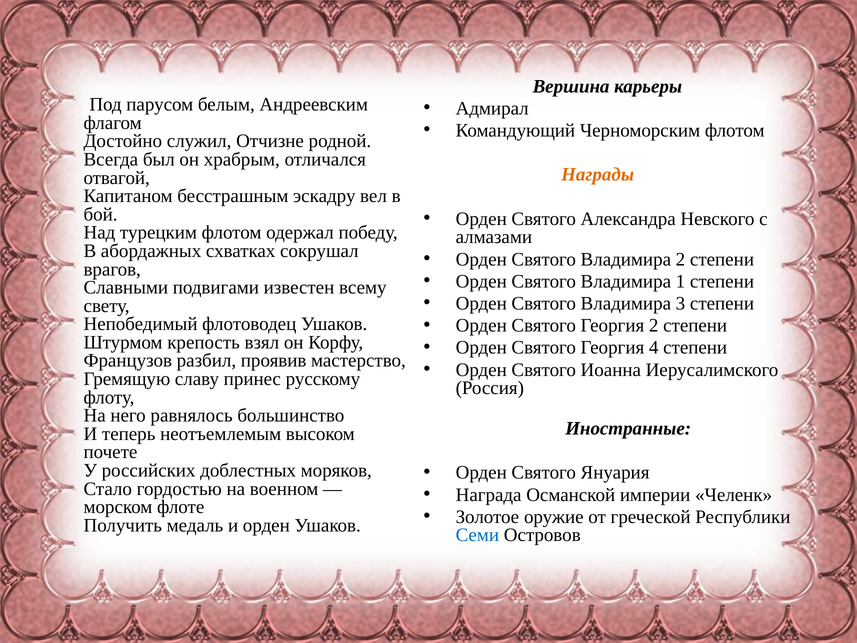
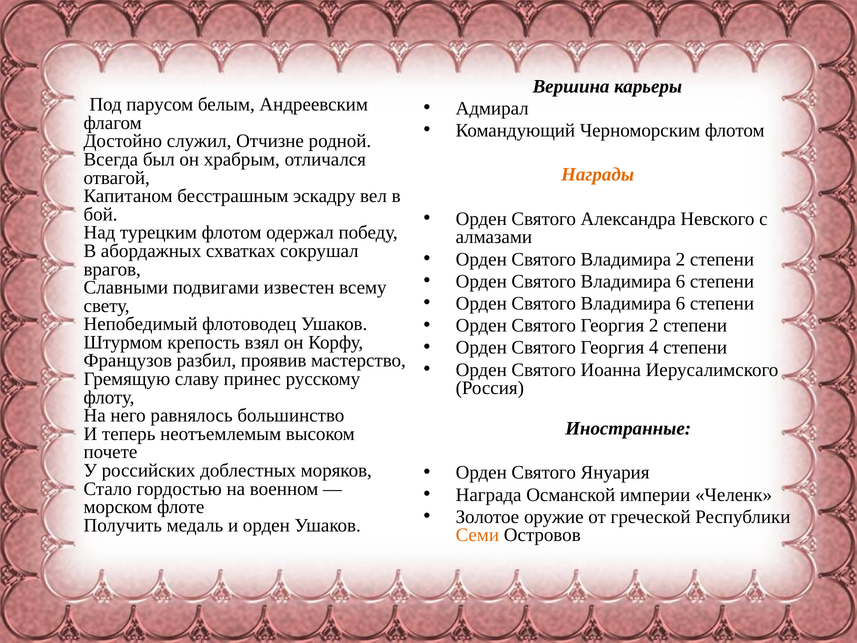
1: 1 -> 6 (681, 281)
3: 3 -> 6 (681, 303)
Семи colour: blue -> orange (477, 535)
